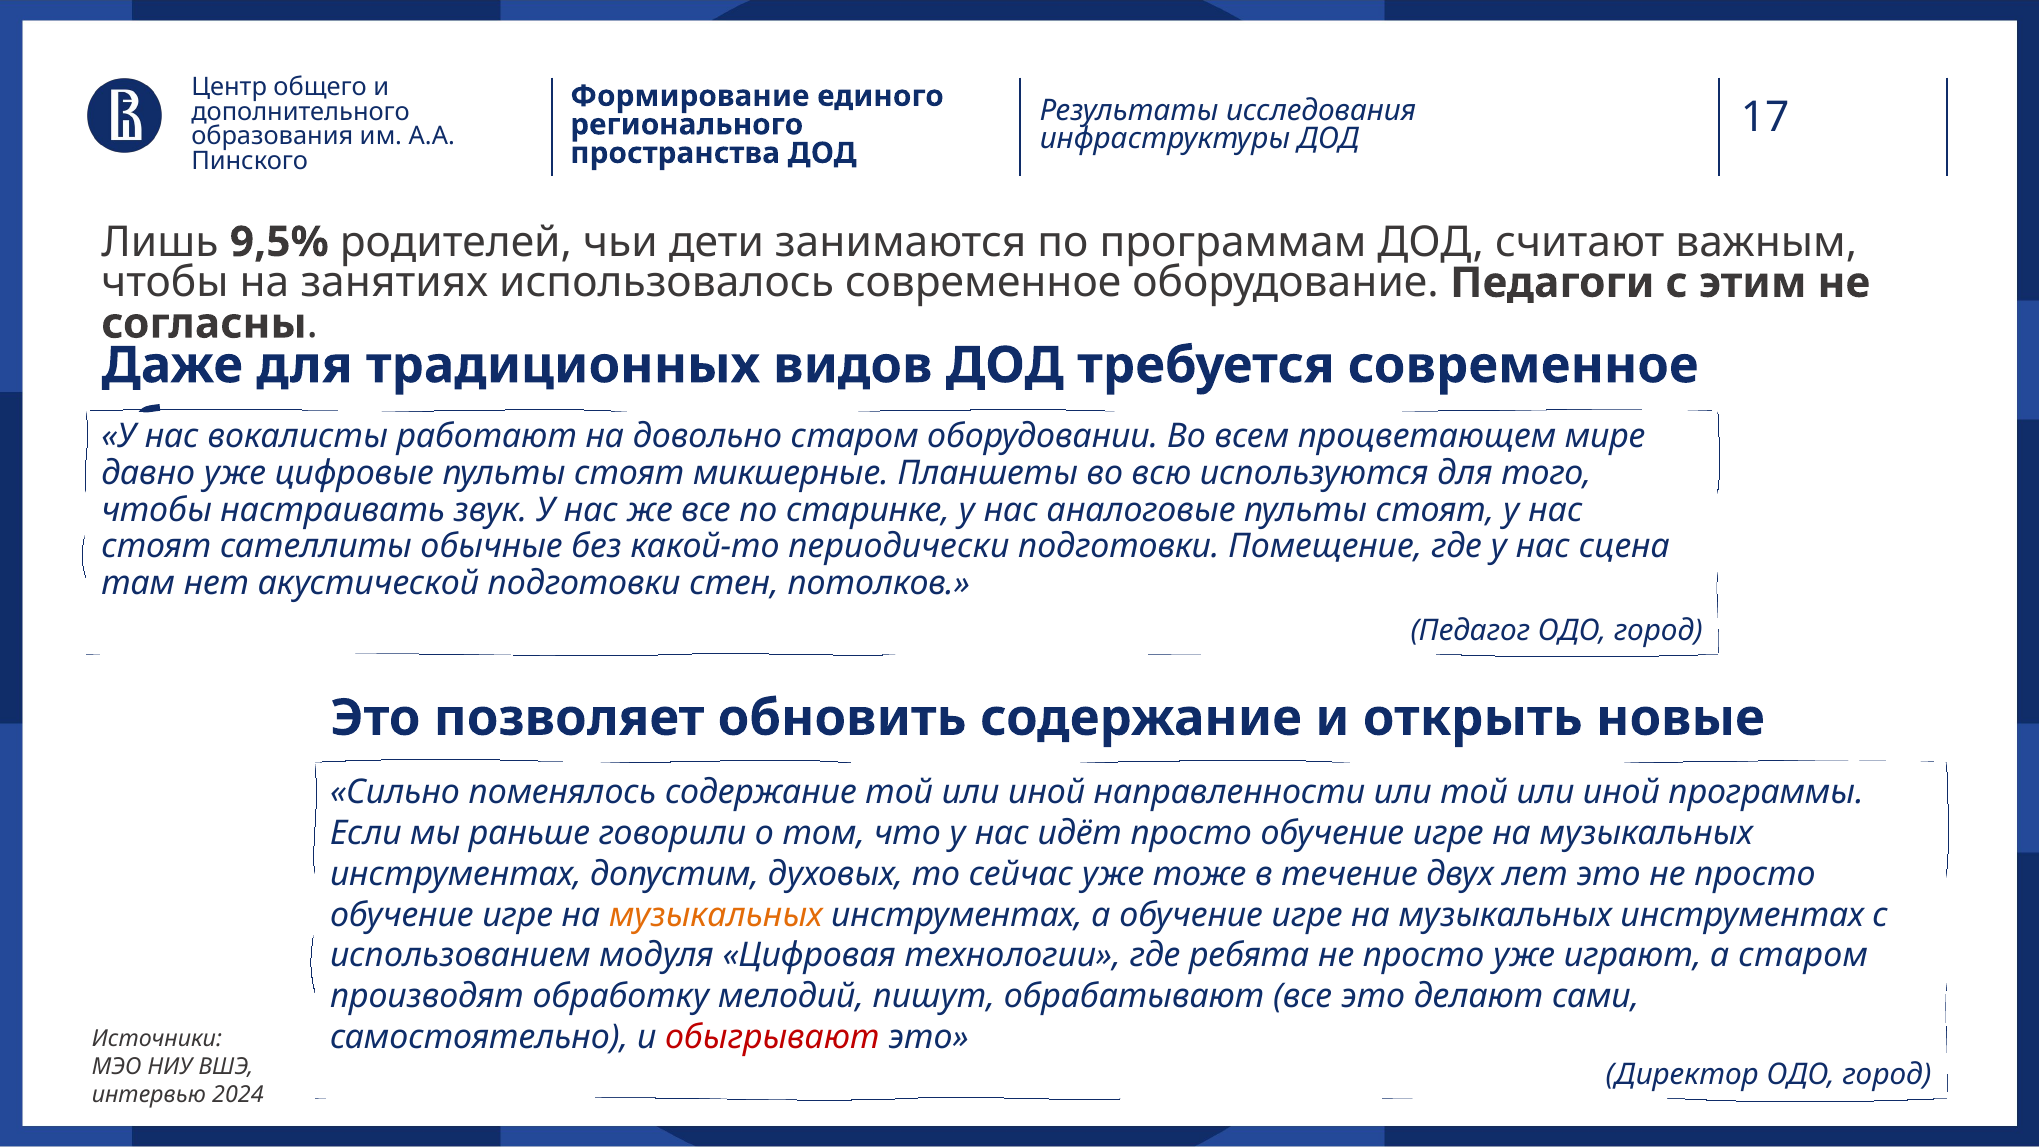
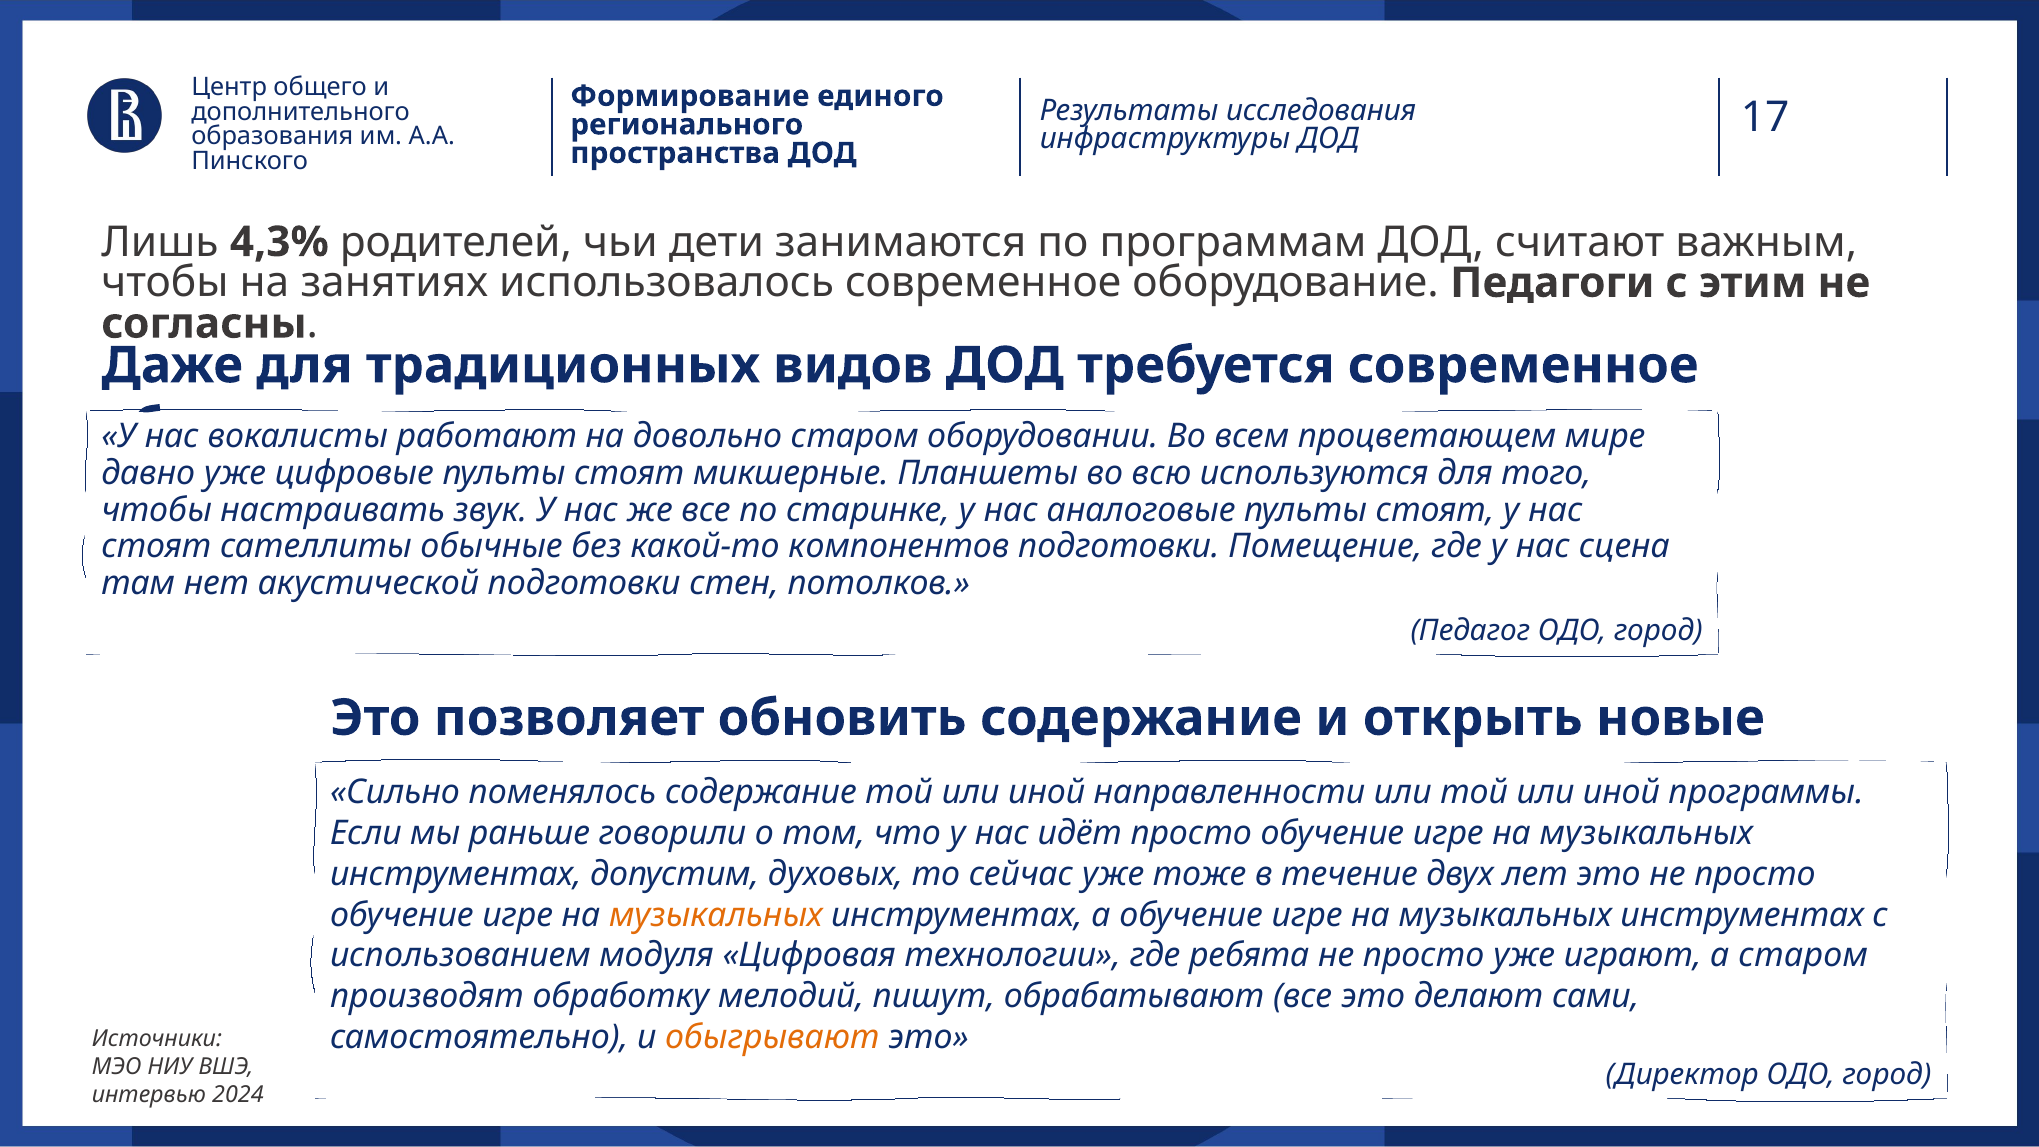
9,5%: 9,5% -> 4,3% (279, 242)
периодически: периодически -> компонентов (899, 547)
обыгрывают colour: red -> orange (772, 1037)
